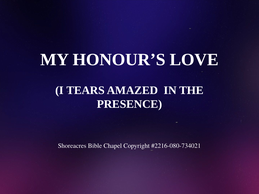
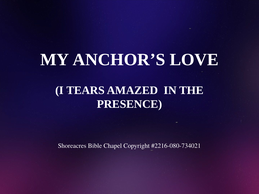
HONOUR’S: HONOUR’S -> ANCHOR’S (119, 60)
